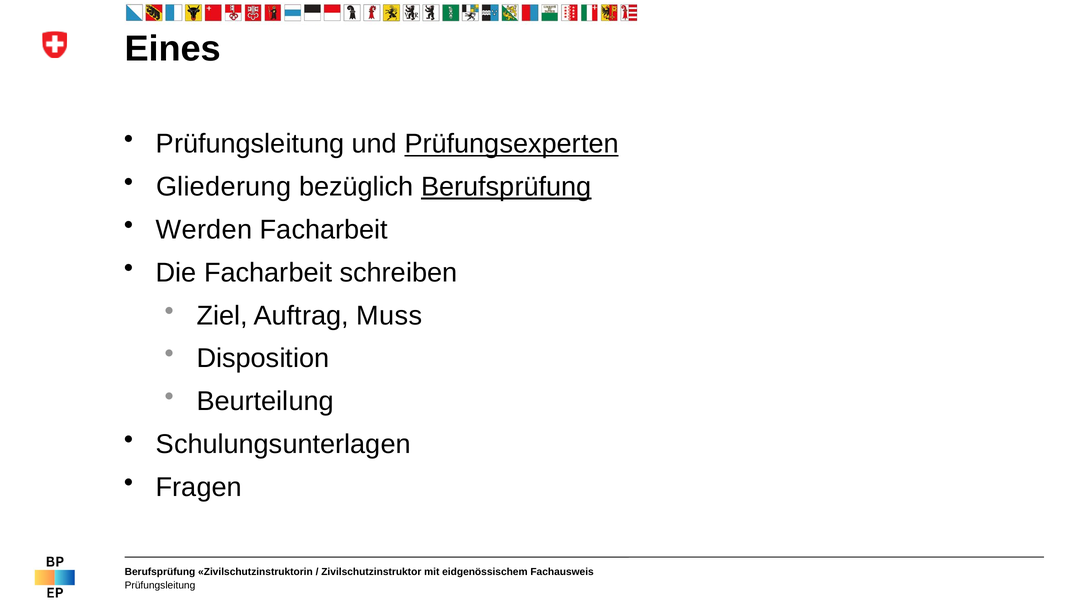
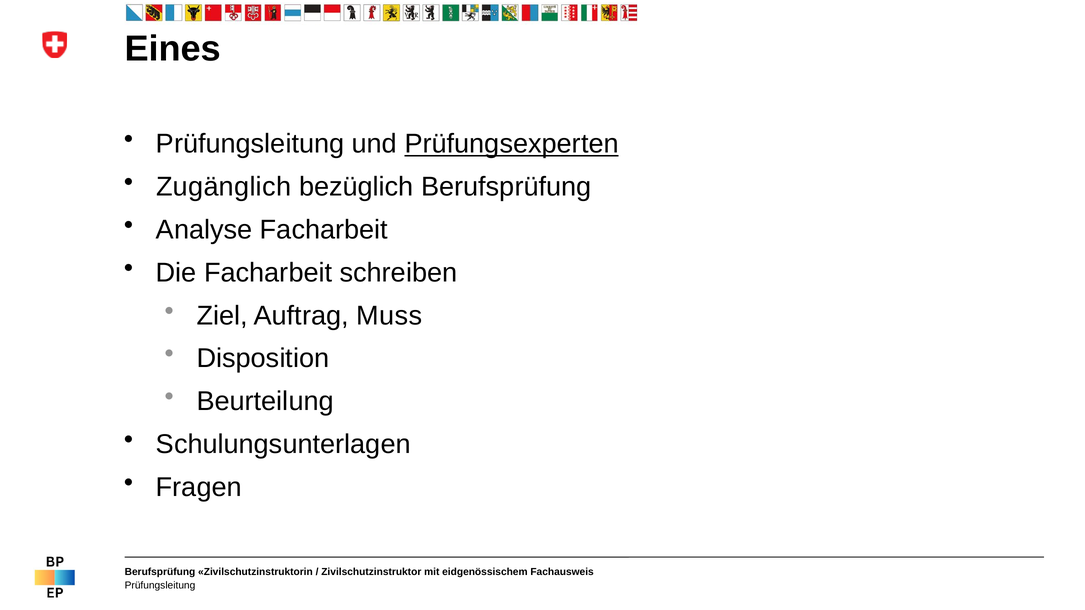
Gliederung: Gliederung -> Zugänglich (224, 187)
Berufsprüfung underline: present -> none (506, 187)
Werden: Werden -> Analyse (204, 230)
